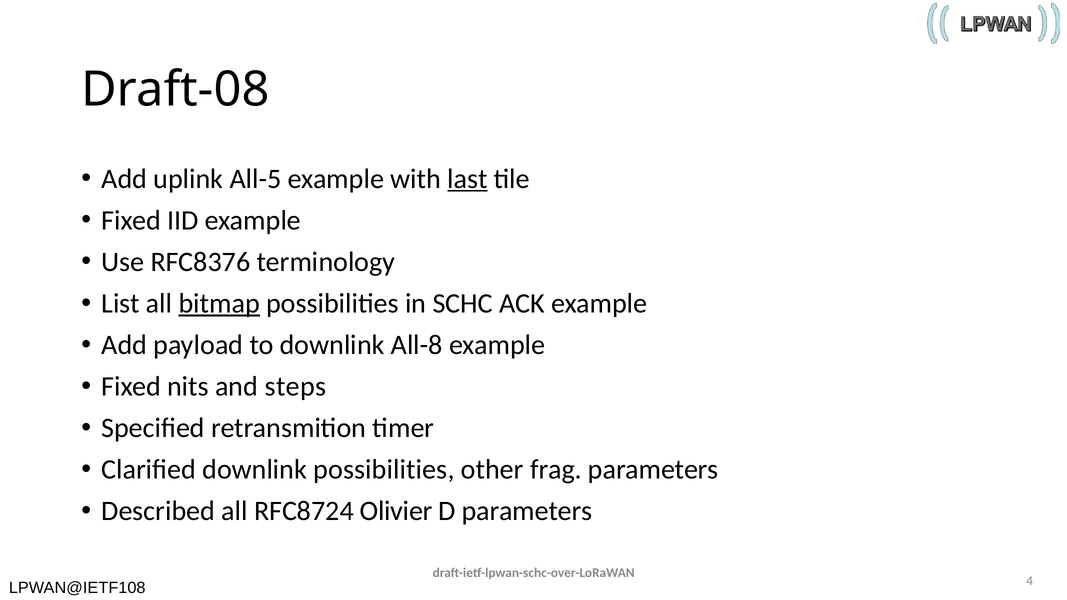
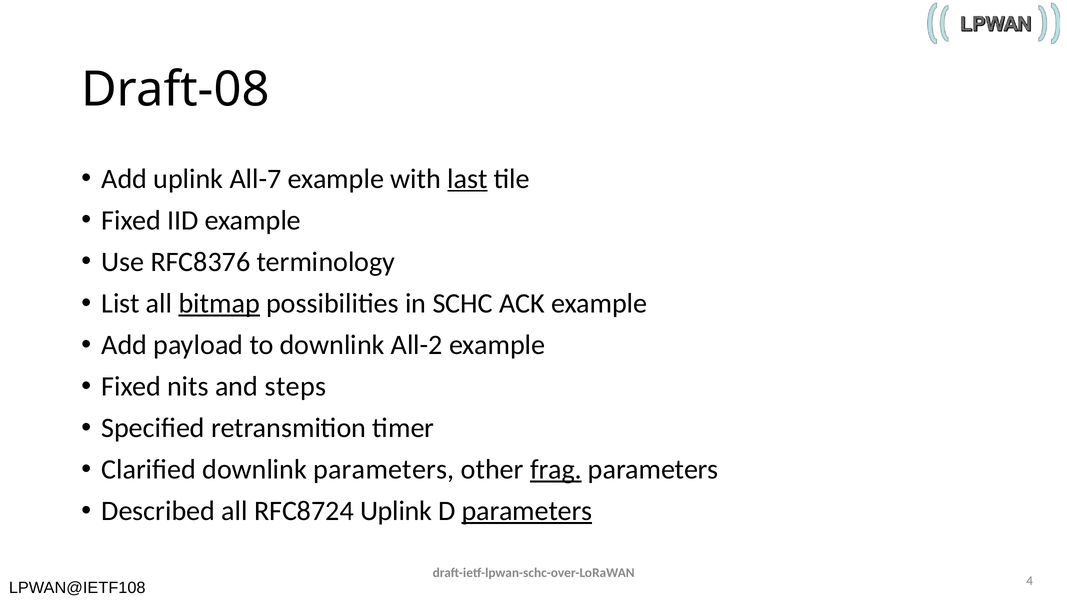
All-5: All-5 -> All-7 (256, 179)
All-8: All-8 -> All-2 (417, 345)
downlink possibilities: possibilities -> parameters (384, 470)
frag underline: none -> present (556, 470)
RFC8724 Olivier: Olivier -> Uplink (396, 511)
parameters underline: none -> present (527, 511)
